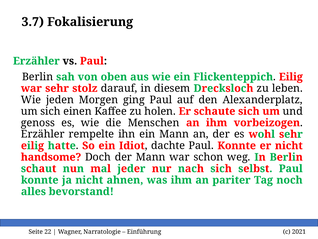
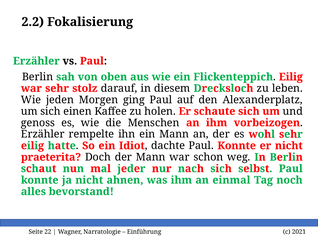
3.7: 3.7 -> 2.2 (33, 22)
handsome: handsome -> praeterita (51, 157)
pariter: pariter -> einmal (231, 180)
